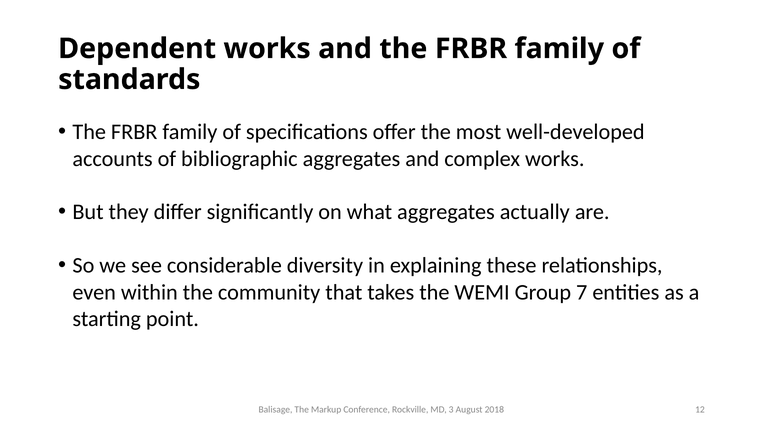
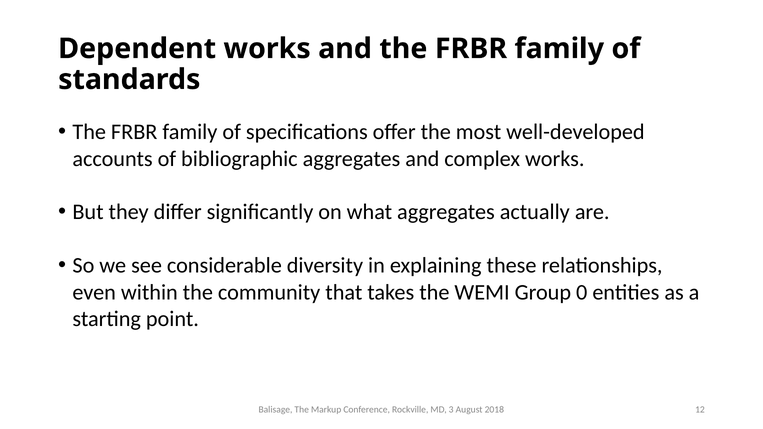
7: 7 -> 0 (582, 292)
